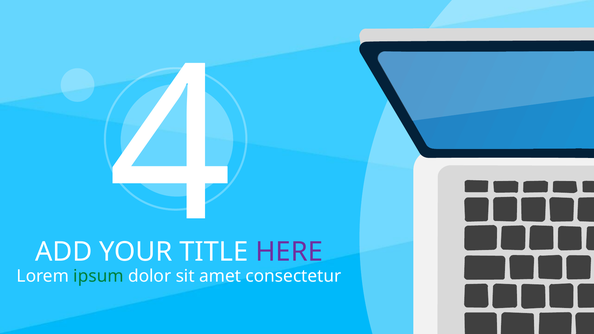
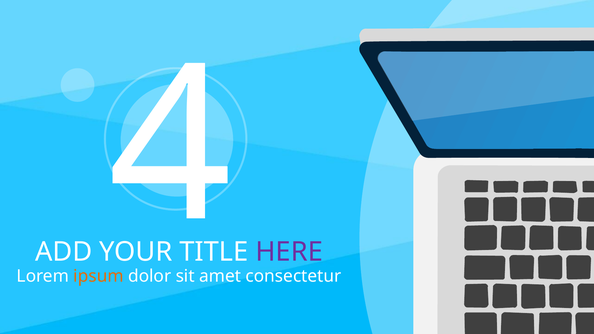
ipsum colour: green -> orange (98, 276)
